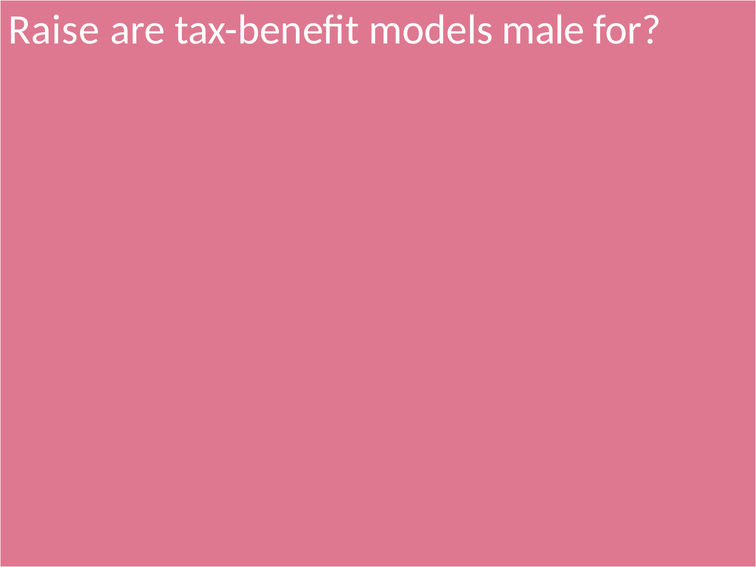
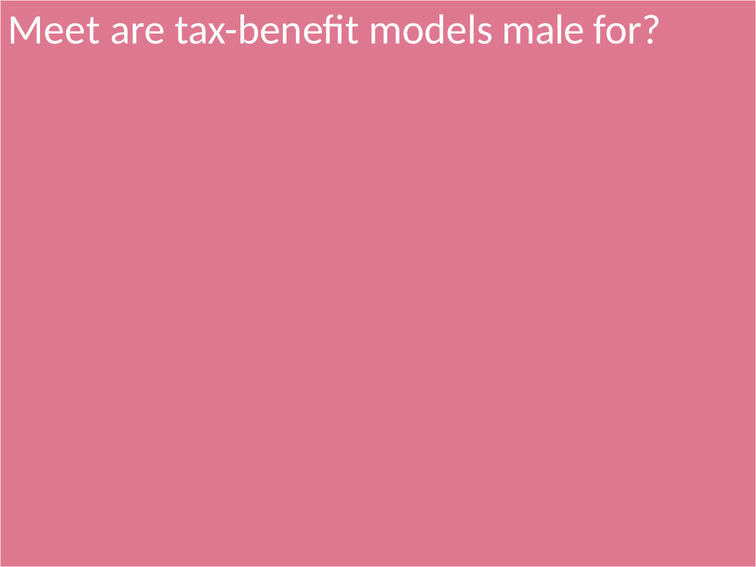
Raise: Raise -> Meet (54, 30)
